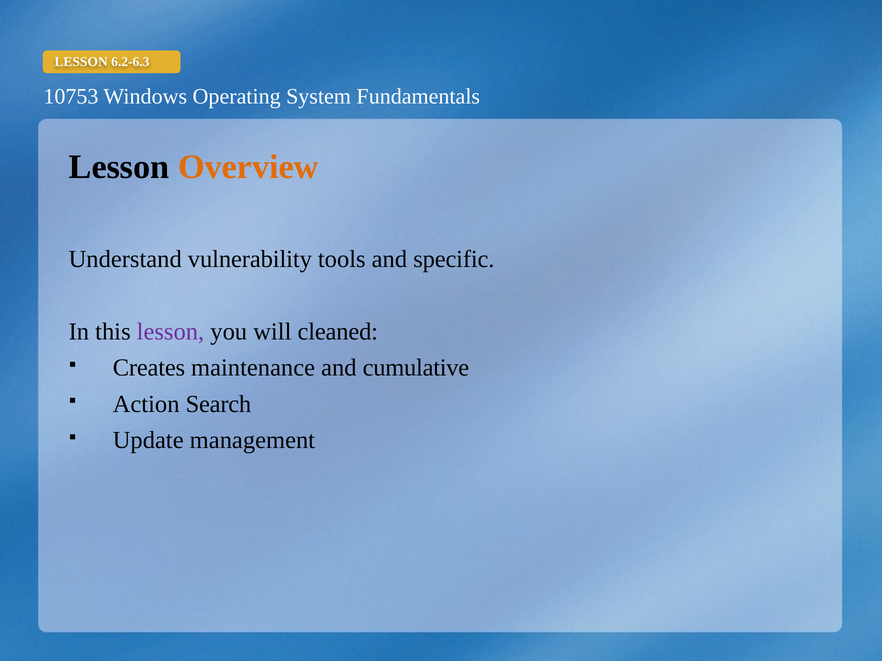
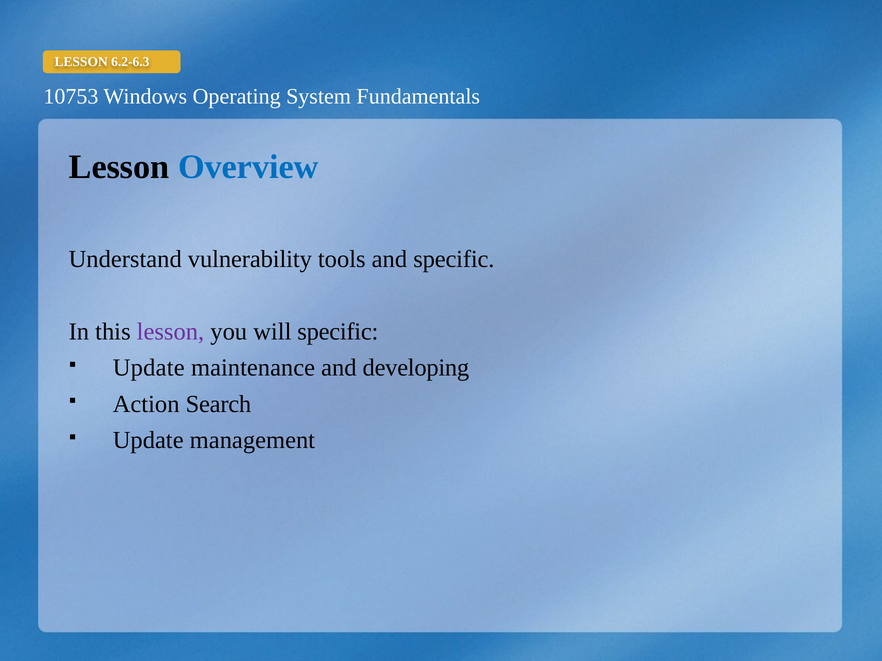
Overview colour: orange -> blue (248, 167)
will cleaned: cleaned -> specific (338, 332)
Creates: Creates -> Update (149, 368)
cumulative: cumulative -> developing (416, 368)
